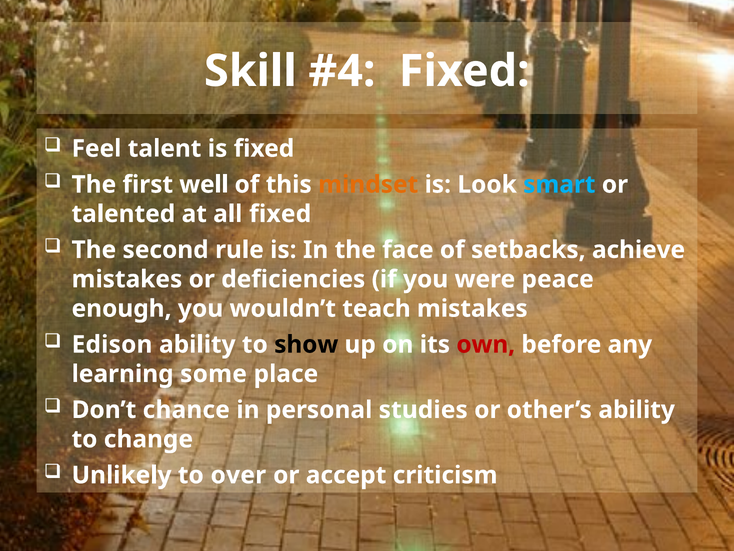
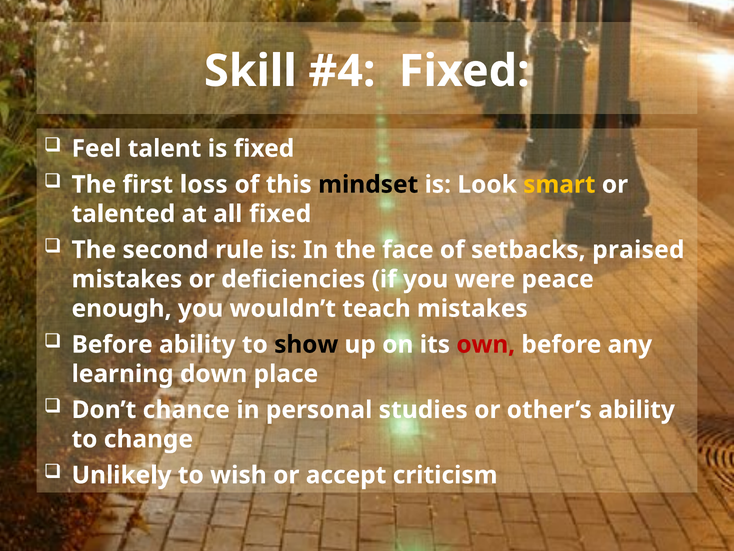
well: well -> loss (204, 184)
mindset colour: orange -> black (368, 184)
smart colour: light blue -> yellow (559, 184)
achieve: achieve -> praised (638, 250)
Edison: Edison -> Before (112, 344)
some: some -> down (214, 374)
over: over -> wish (238, 475)
